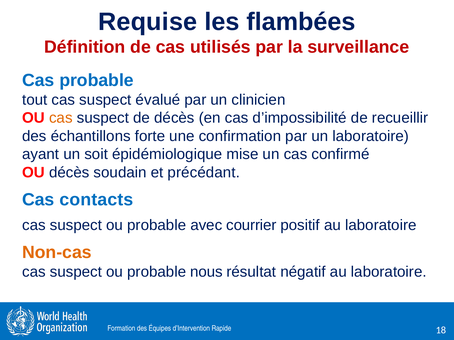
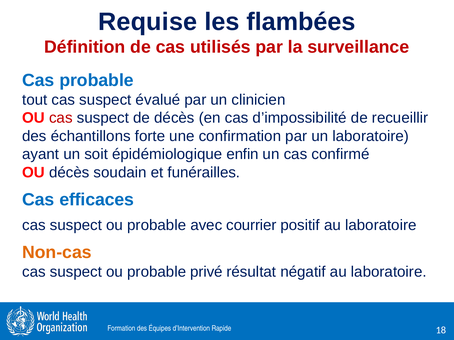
cas colour: orange -> red (61, 118)
mise: mise -> enfin (243, 154)
précédant: précédant -> funérailles (204, 173)
contacts: contacts -> efficaces (97, 200)
nous: nous -> privé (206, 272)
